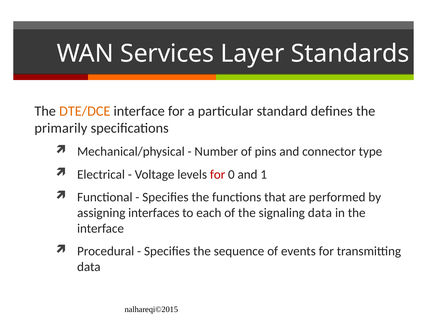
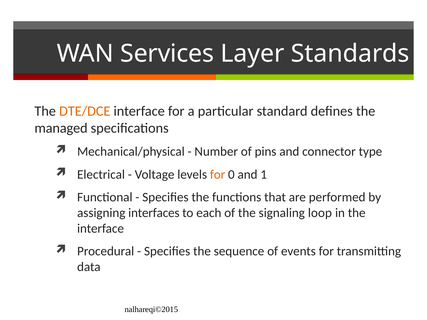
primarily: primarily -> managed (61, 128)
for colour: red -> orange (218, 175)
signaling data: data -> loop (320, 213)
